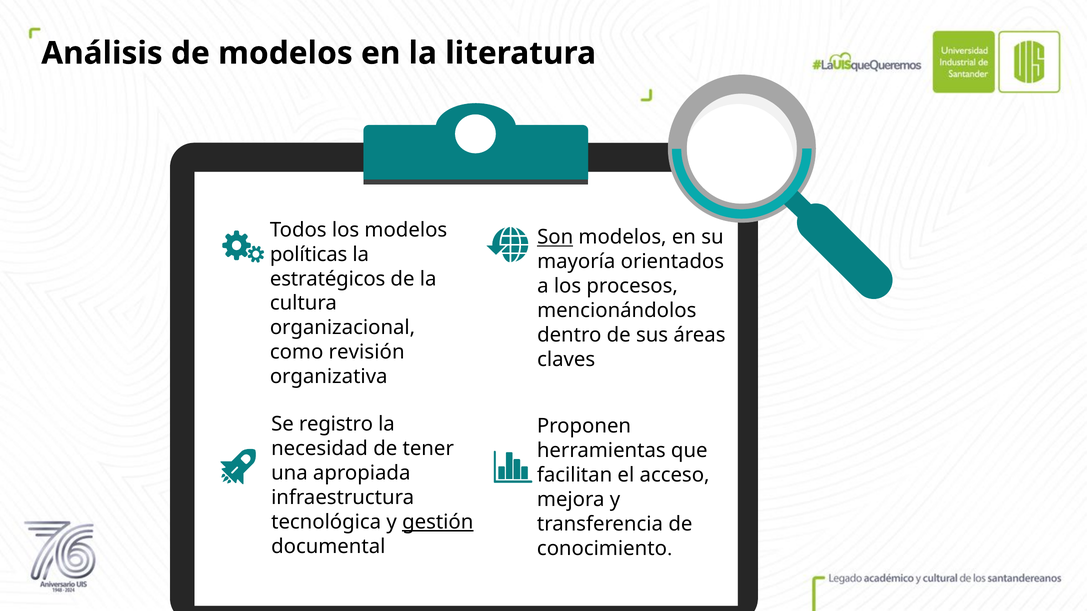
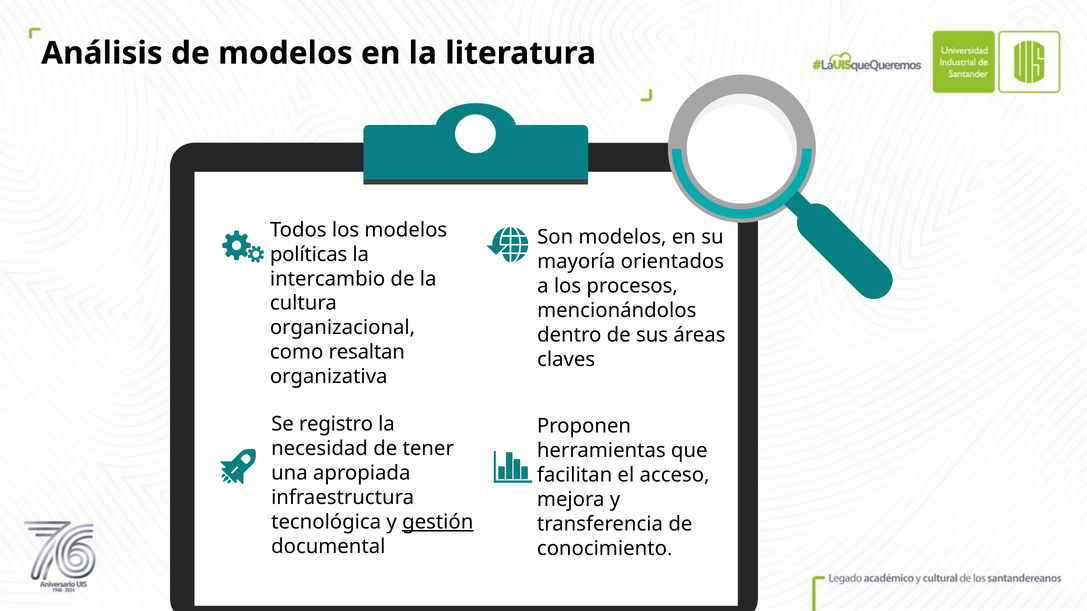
Son underline: present -> none (555, 237)
estratégicos: estratégicos -> intercambio (328, 279)
revisión: revisión -> resaltan (367, 352)
